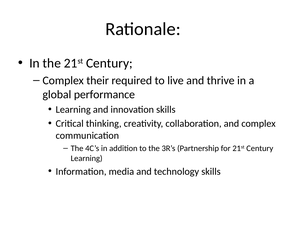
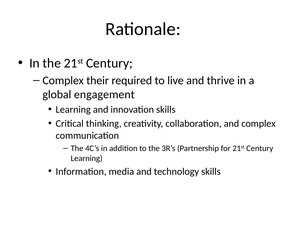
performance: performance -> engagement (104, 94)
